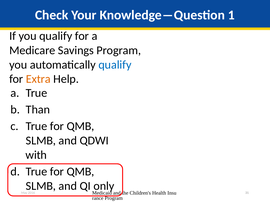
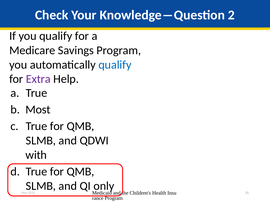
1: 1 -> 2 (231, 15)
Extra colour: orange -> purple (38, 79)
Than: Than -> Most (38, 110)
